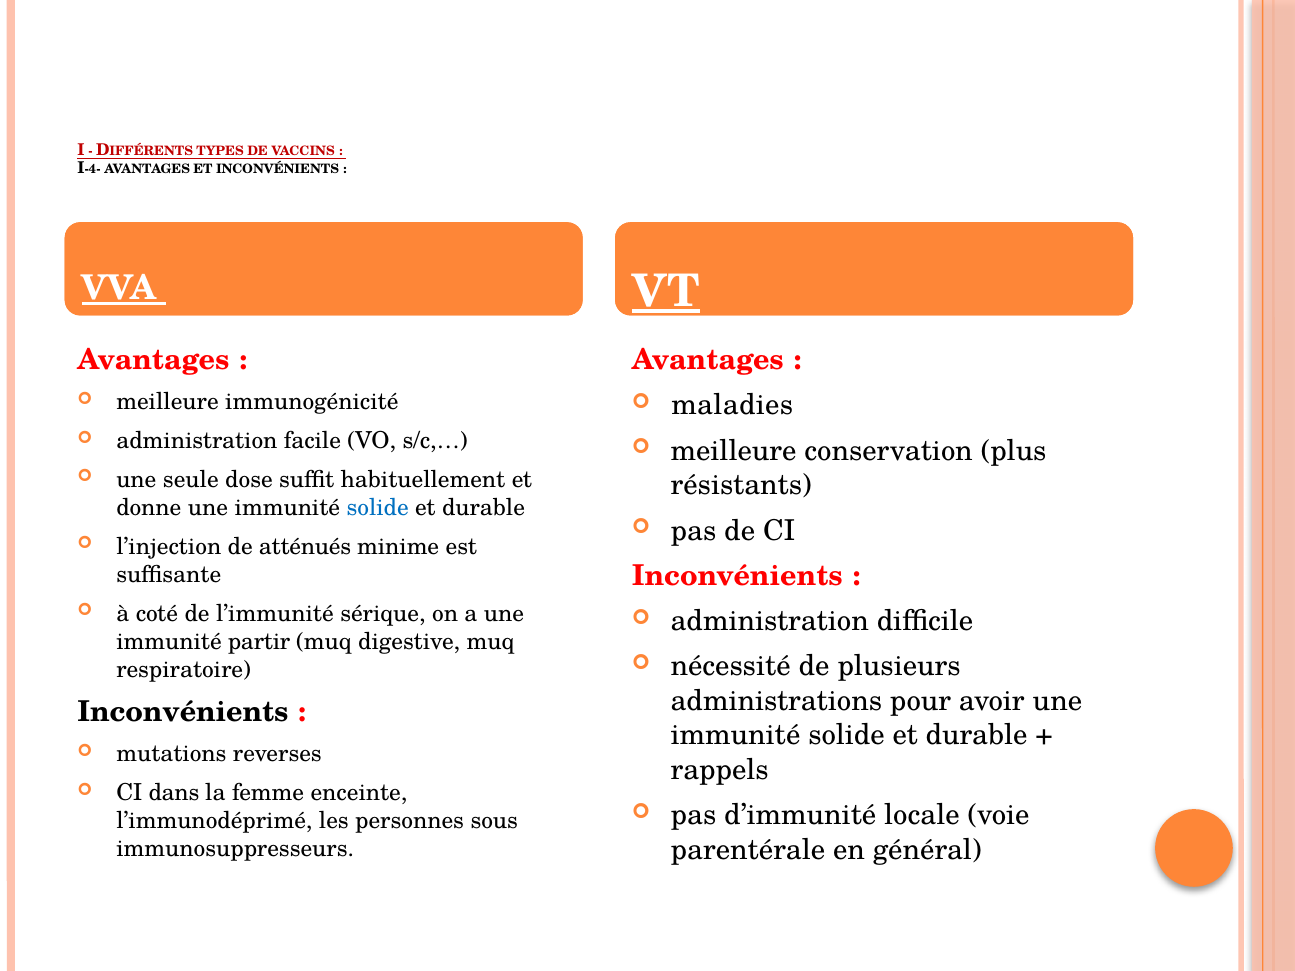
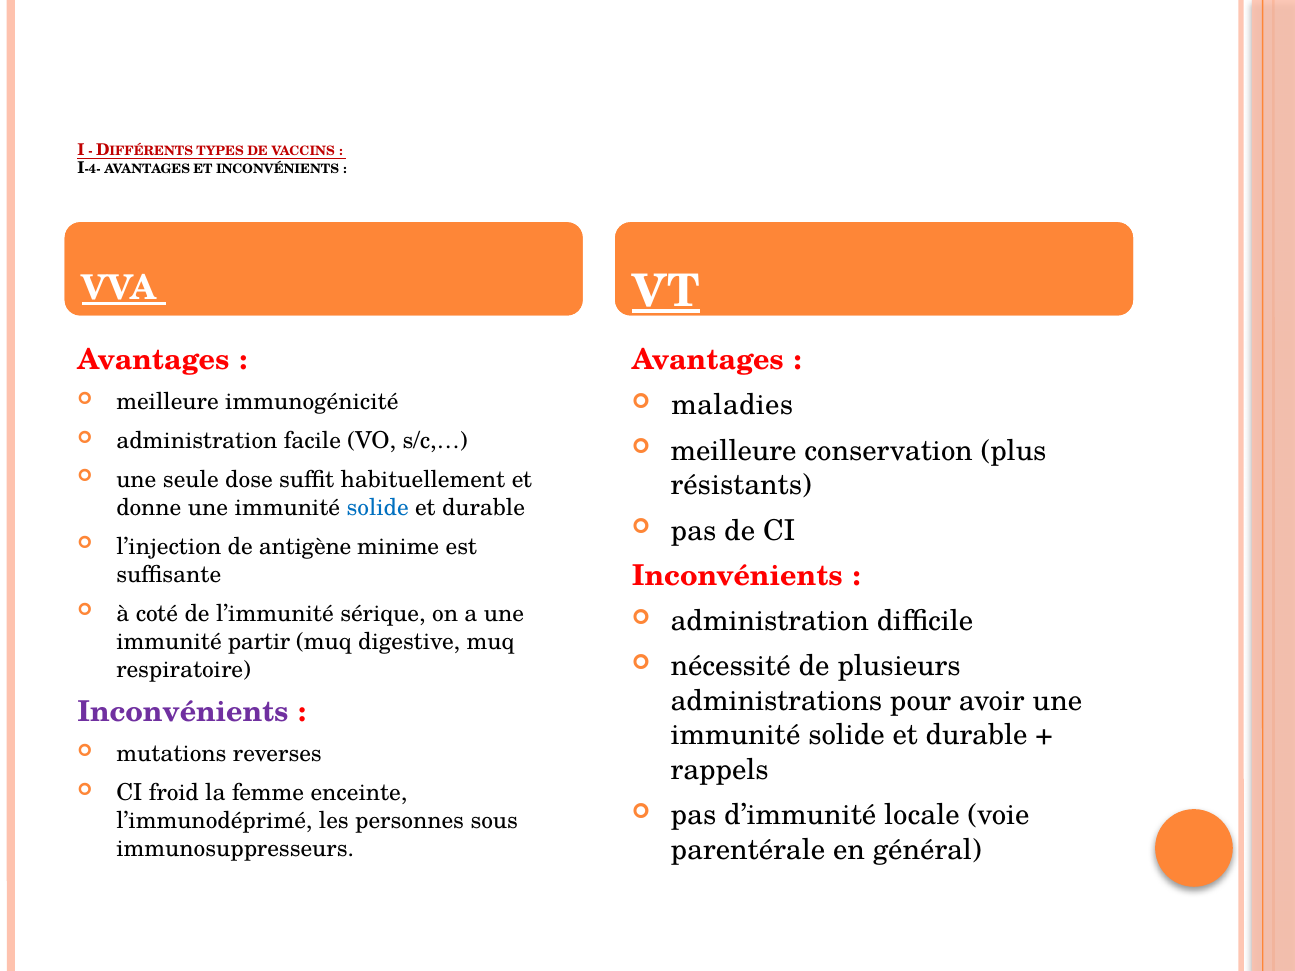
atténués: atténués -> antigène (305, 547)
Inconvénients colour: black -> purple (183, 712)
dans: dans -> froid (174, 793)
